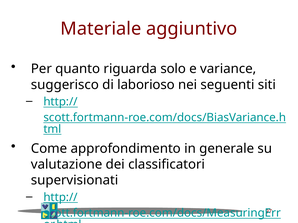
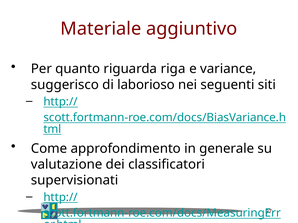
solo: solo -> riga (173, 69)
